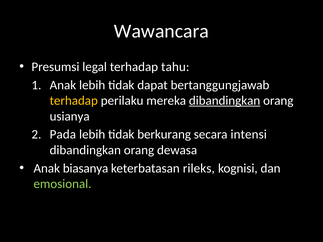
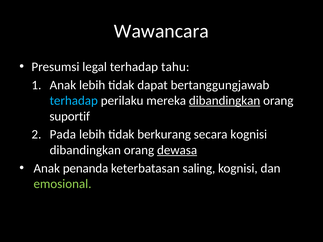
terhadap colour: yellow -> light blue (74, 101)
usianya: usianya -> suportif (70, 116)
secara intensi: intensi -> kognisi (249, 135)
dewasa underline: none -> present (177, 150)
biasanya: biasanya -> penanda (86, 168)
rileks: rileks -> saling (199, 168)
